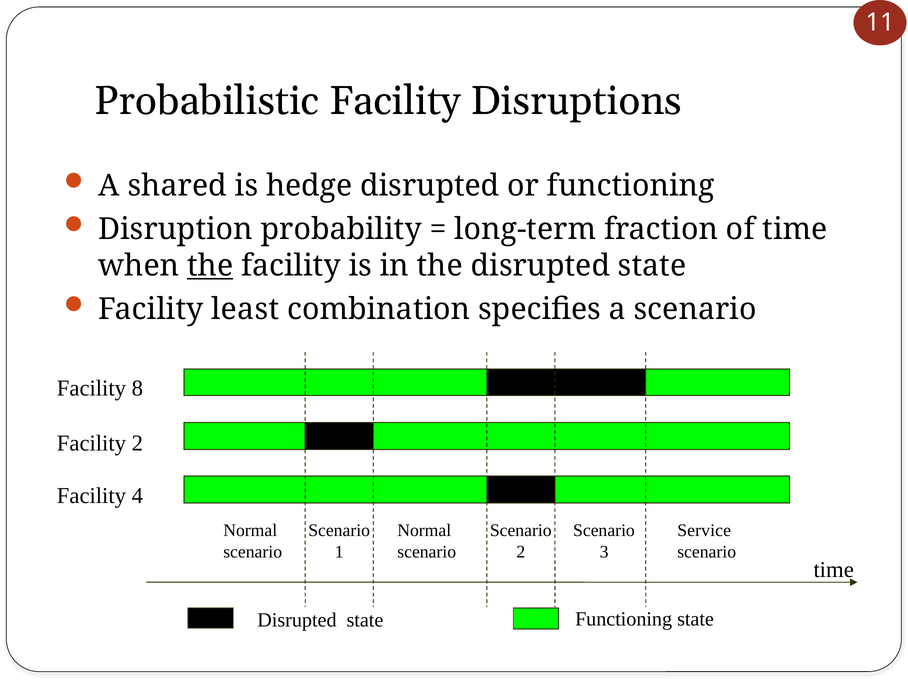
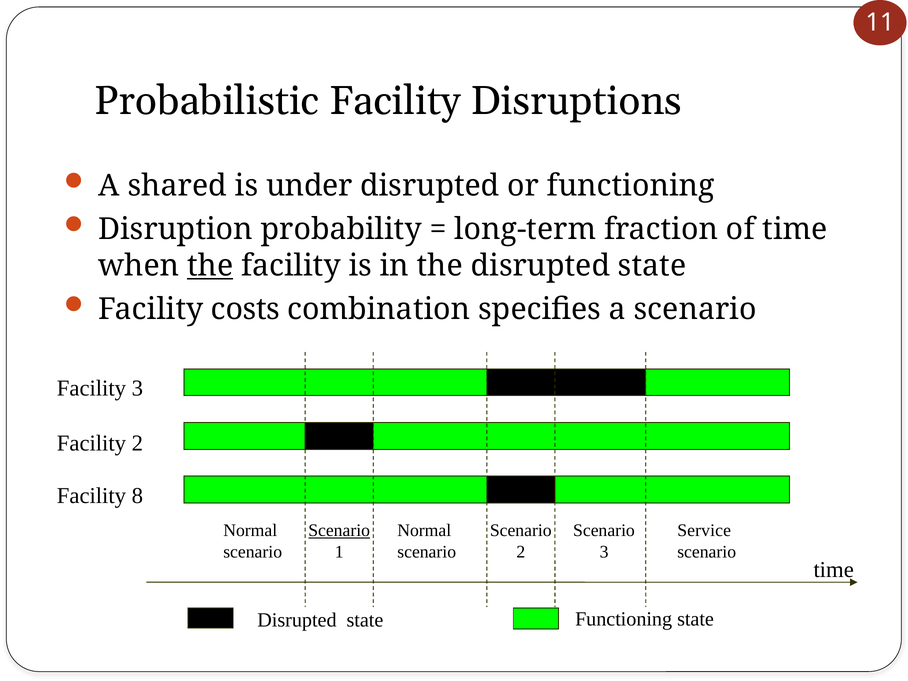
hedge: hedge -> under (309, 186)
least: least -> costs (245, 309)
Facility 8: 8 -> 3 (137, 388)
4: 4 -> 8 (137, 496)
Scenario underline: none -> present (339, 531)
